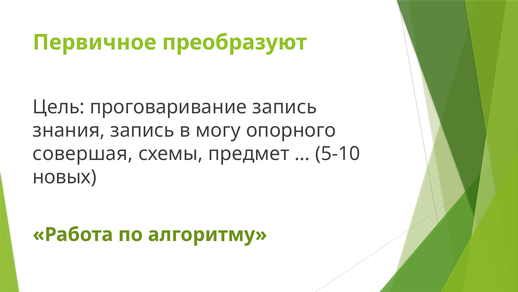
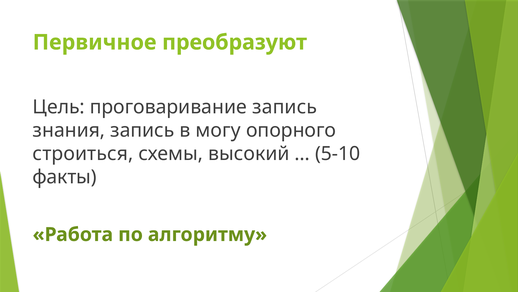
совершая: совершая -> строиться (83, 153)
предмет: предмет -> высокий (249, 153)
новых: новых -> факты (65, 177)
